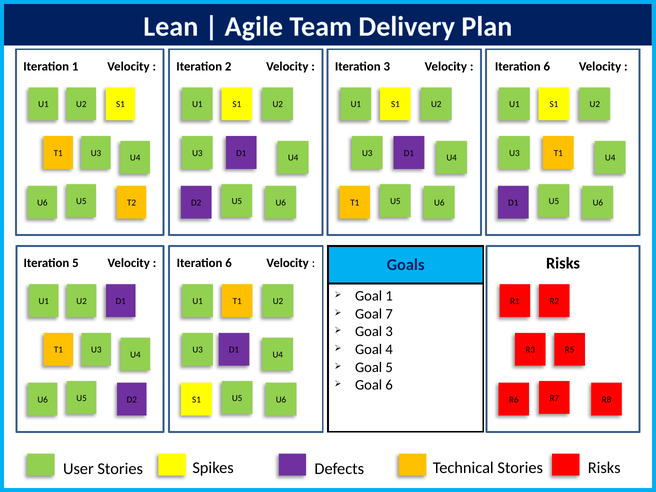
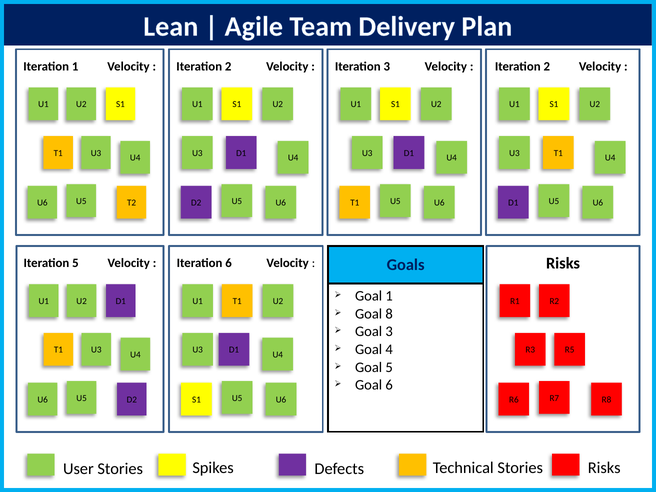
6: 6 -> 2 (547, 66)
7: 7 -> 8 (389, 314)
